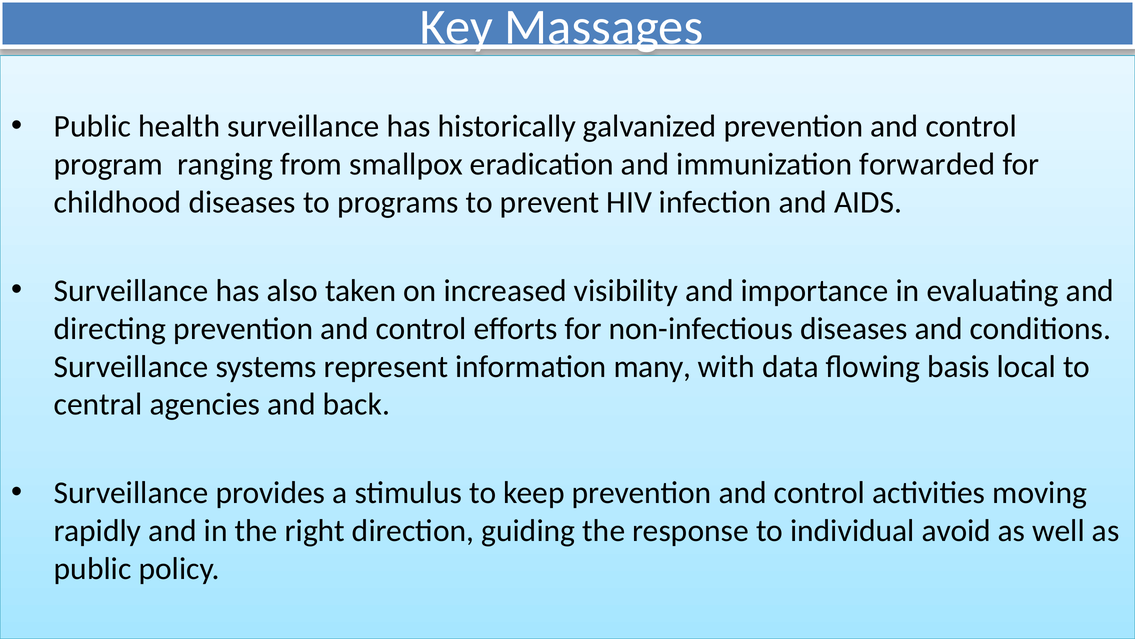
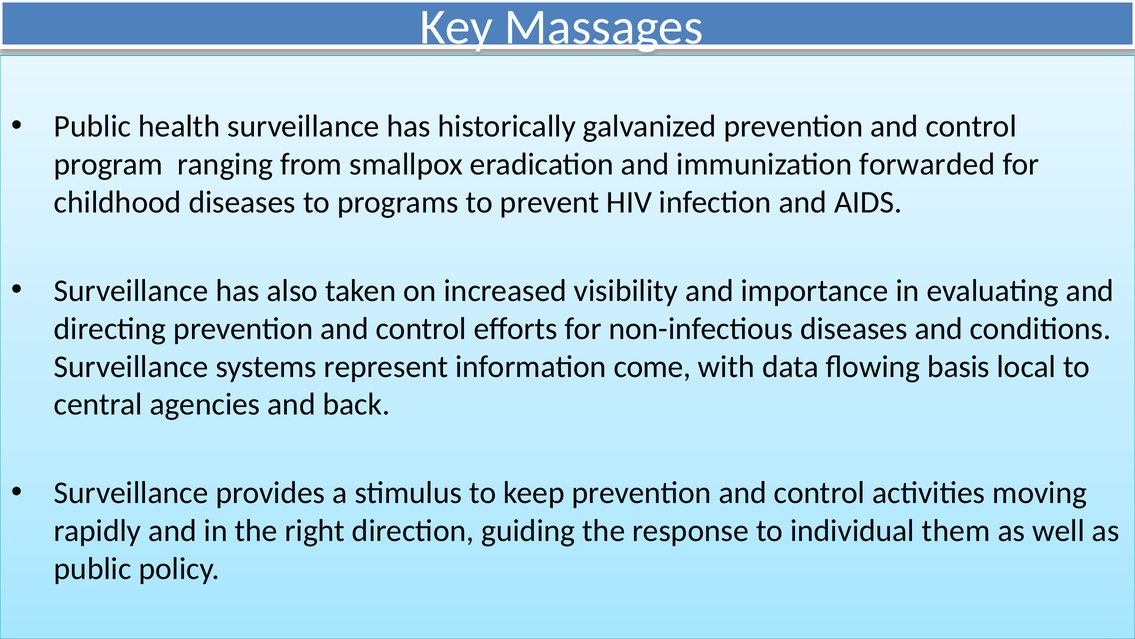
many: many -> come (652, 366)
avoid: avoid -> them (956, 531)
